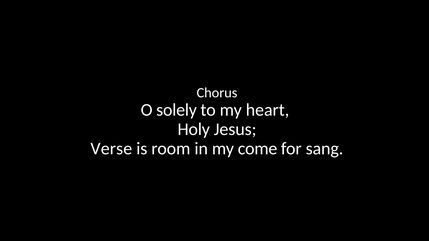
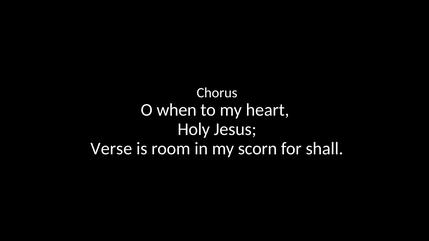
solely: solely -> when (177, 110)
come: come -> scorn (258, 149)
sang: sang -> shall (324, 149)
